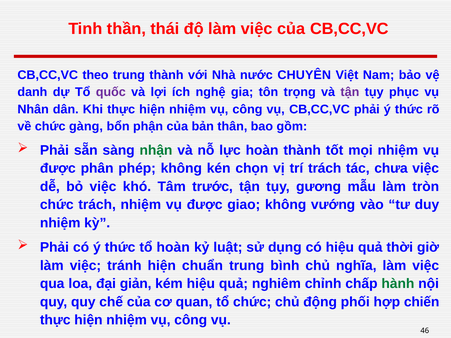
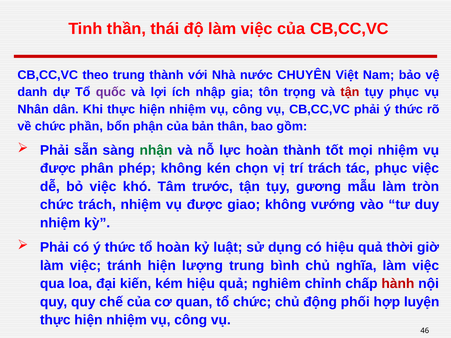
nghệ: nghệ -> nhập (211, 92)
tận colour: purple -> red (350, 92)
gàng: gàng -> phần (86, 127)
tác chưa: chưa -> phục (391, 169)
chuẩn: chuẩn -> lượng (202, 266)
giản: giản -> kiến (136, 284)
hành colour: green -> red (398, 284)
chiến: chiến -> luyện (422, 302)
